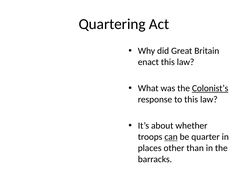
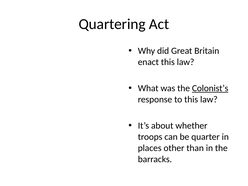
can underline: present -> none (171, 137)
